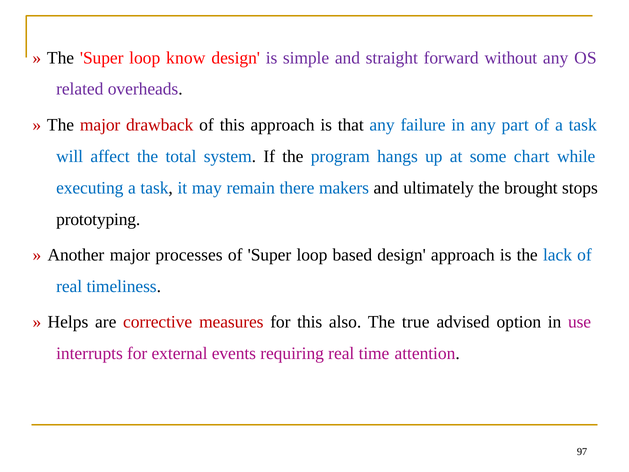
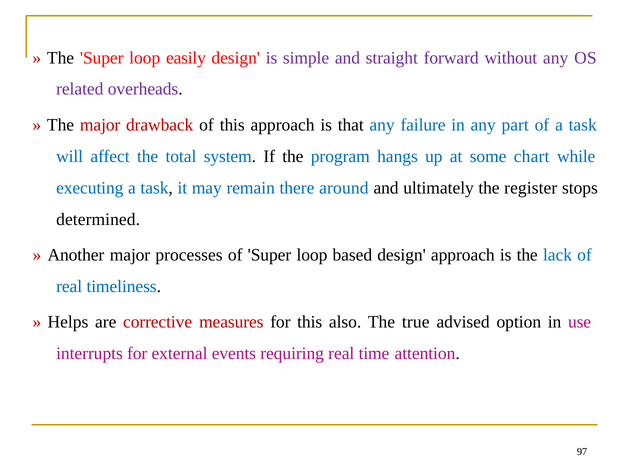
know: know -> easily (186, 58)
makers: makers -> around (344, 188)
brought: brought -> register (531, 188)
prototyping: prototyping -> determined (98, 219)
